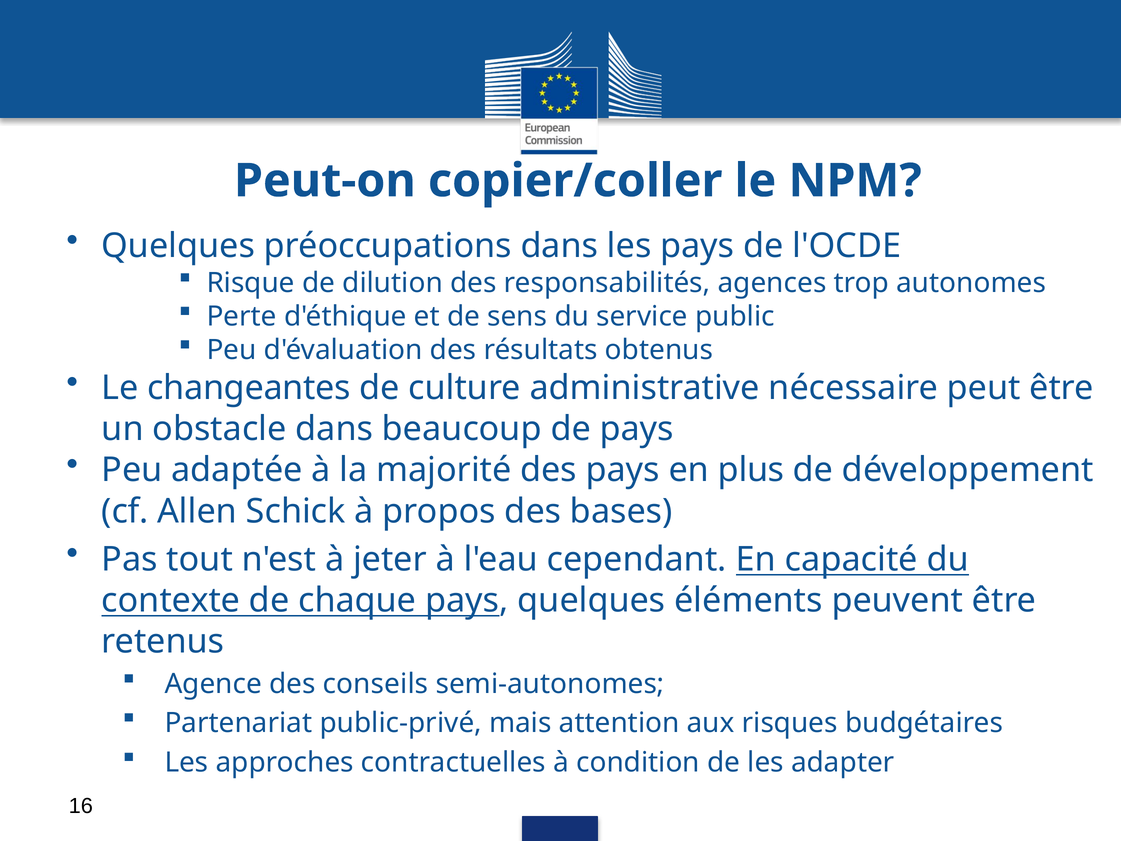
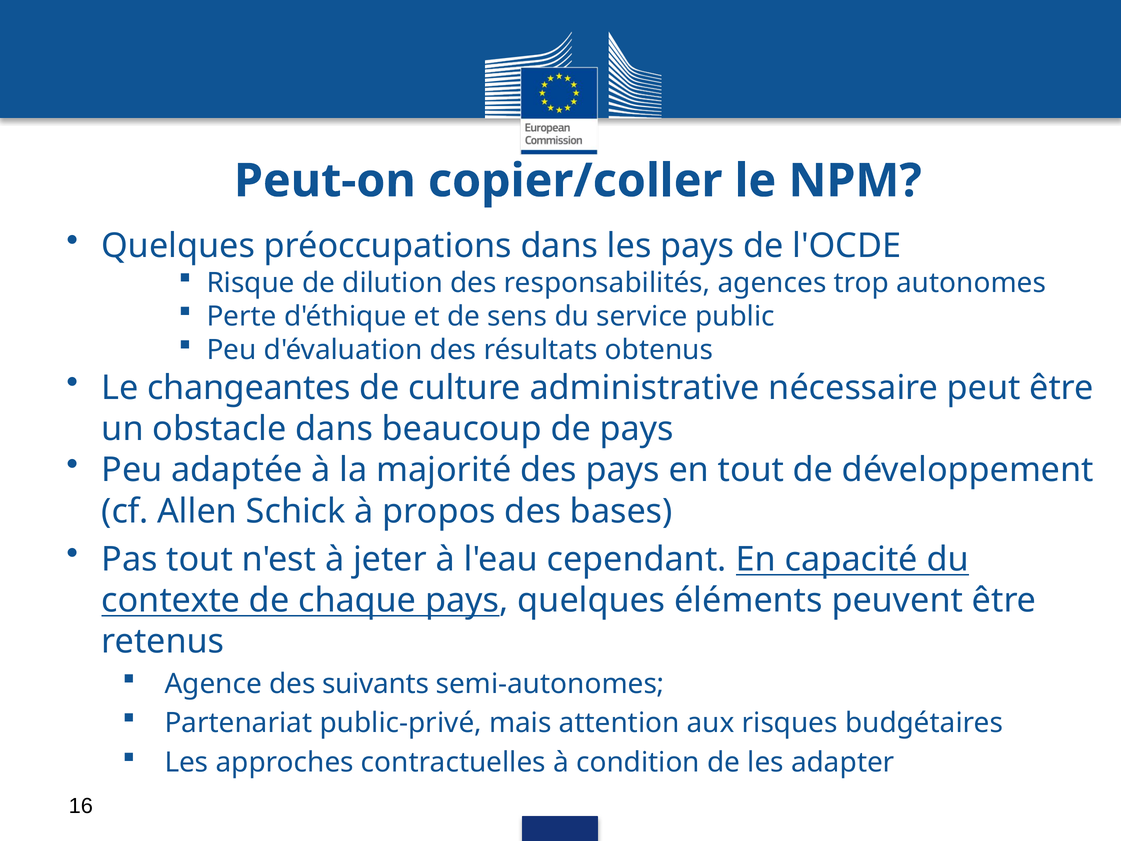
en plus: plus -> tout (751, 470)
conseils: conseils -> suivants (376, 684)
